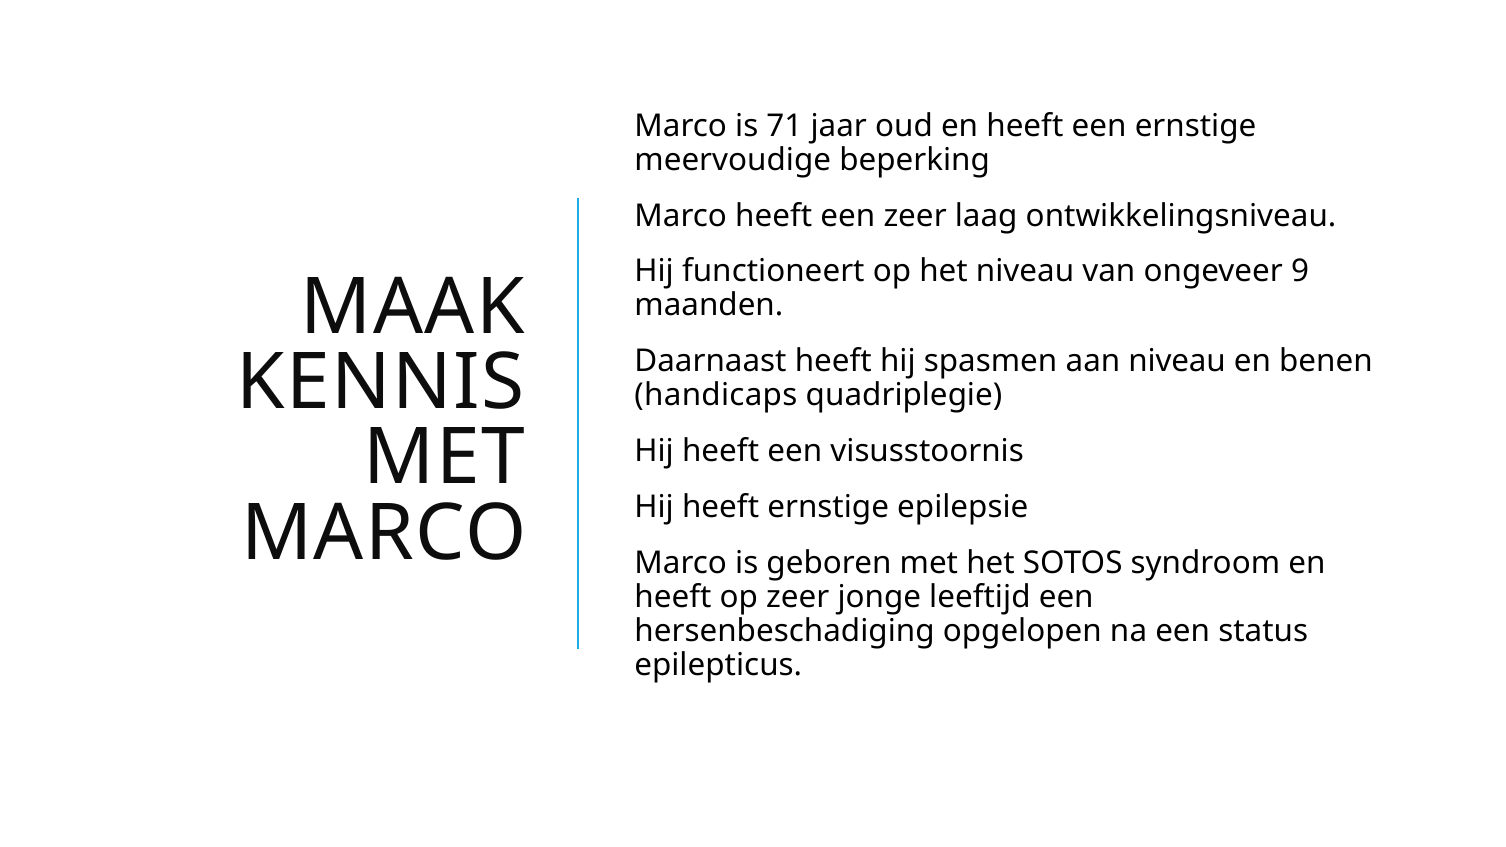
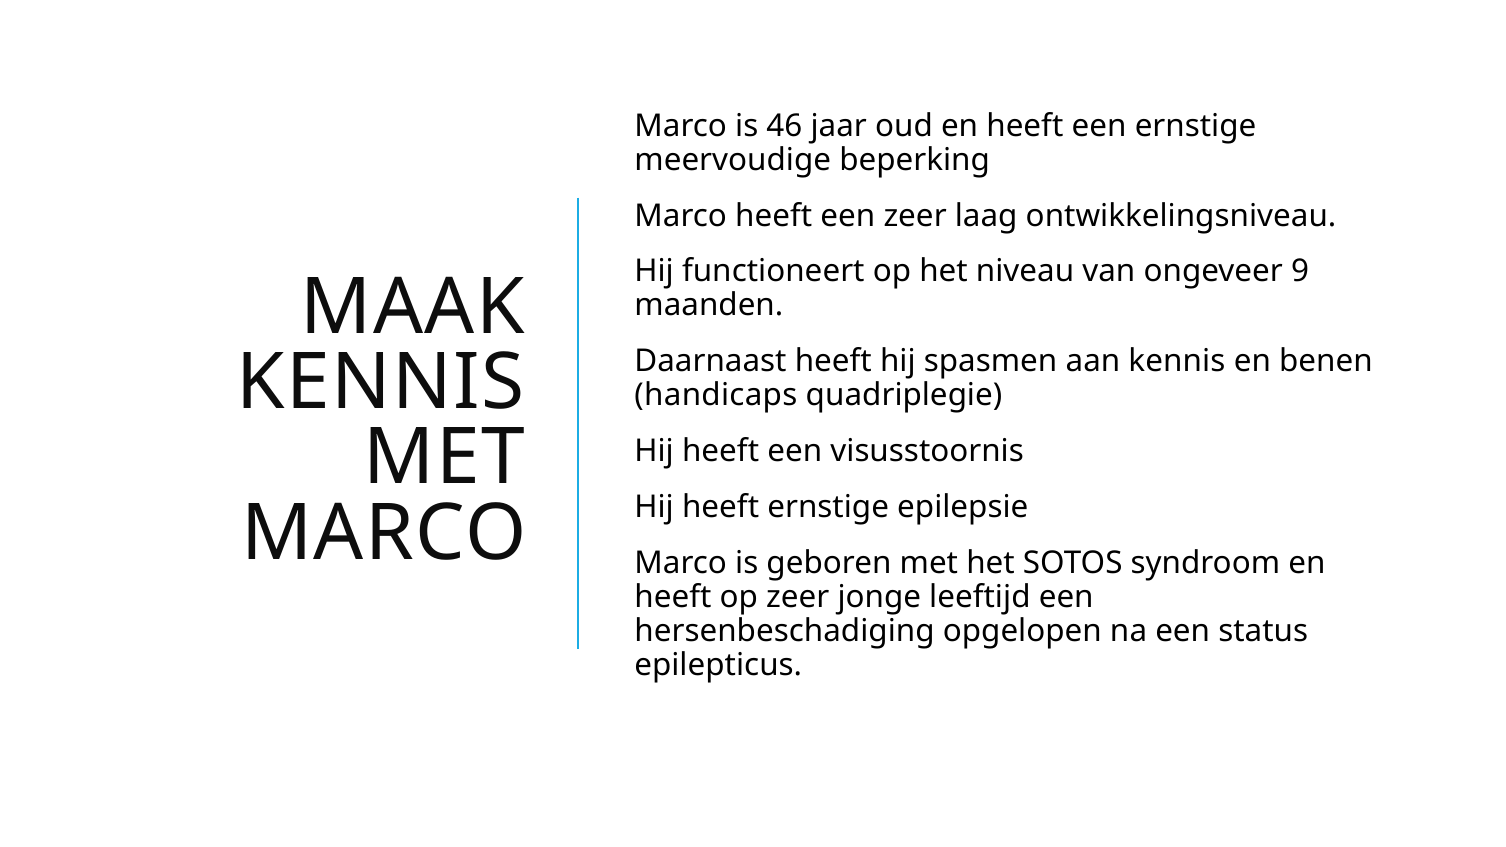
71: 71 -> 46 (784, 126)
aan niveau: niveau -> kennis (1177, 361)
